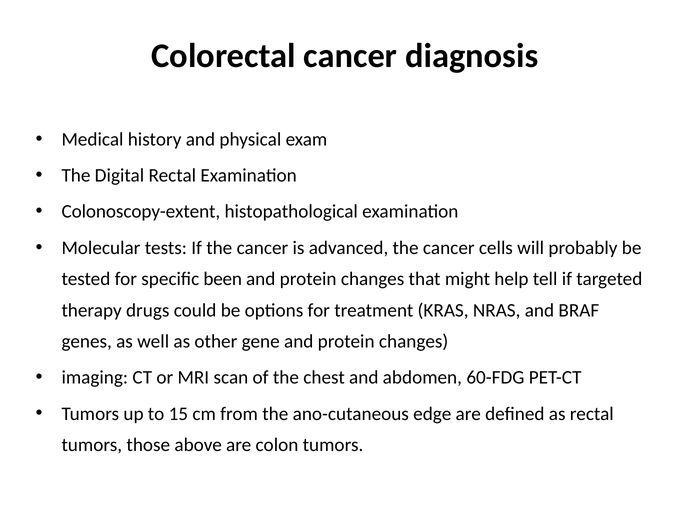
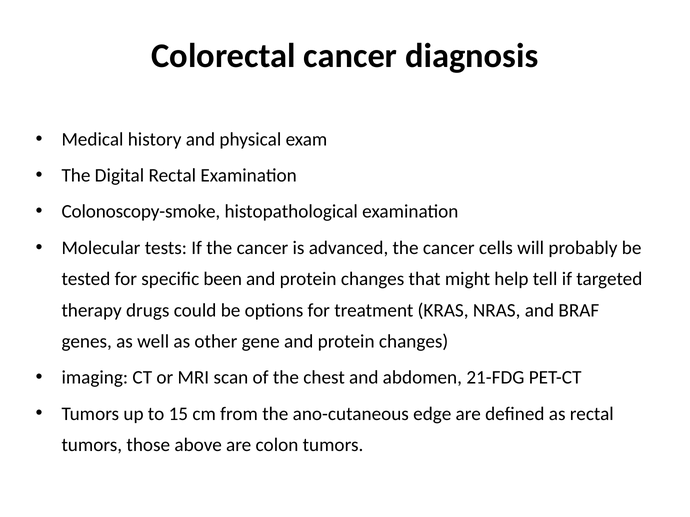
Colonoscopy-extent: Colonoscopy-extent -> Colonoscopy-smoke (141, 212)
60-FDG: 60-FDG -> 21-FDG (495, 378)
